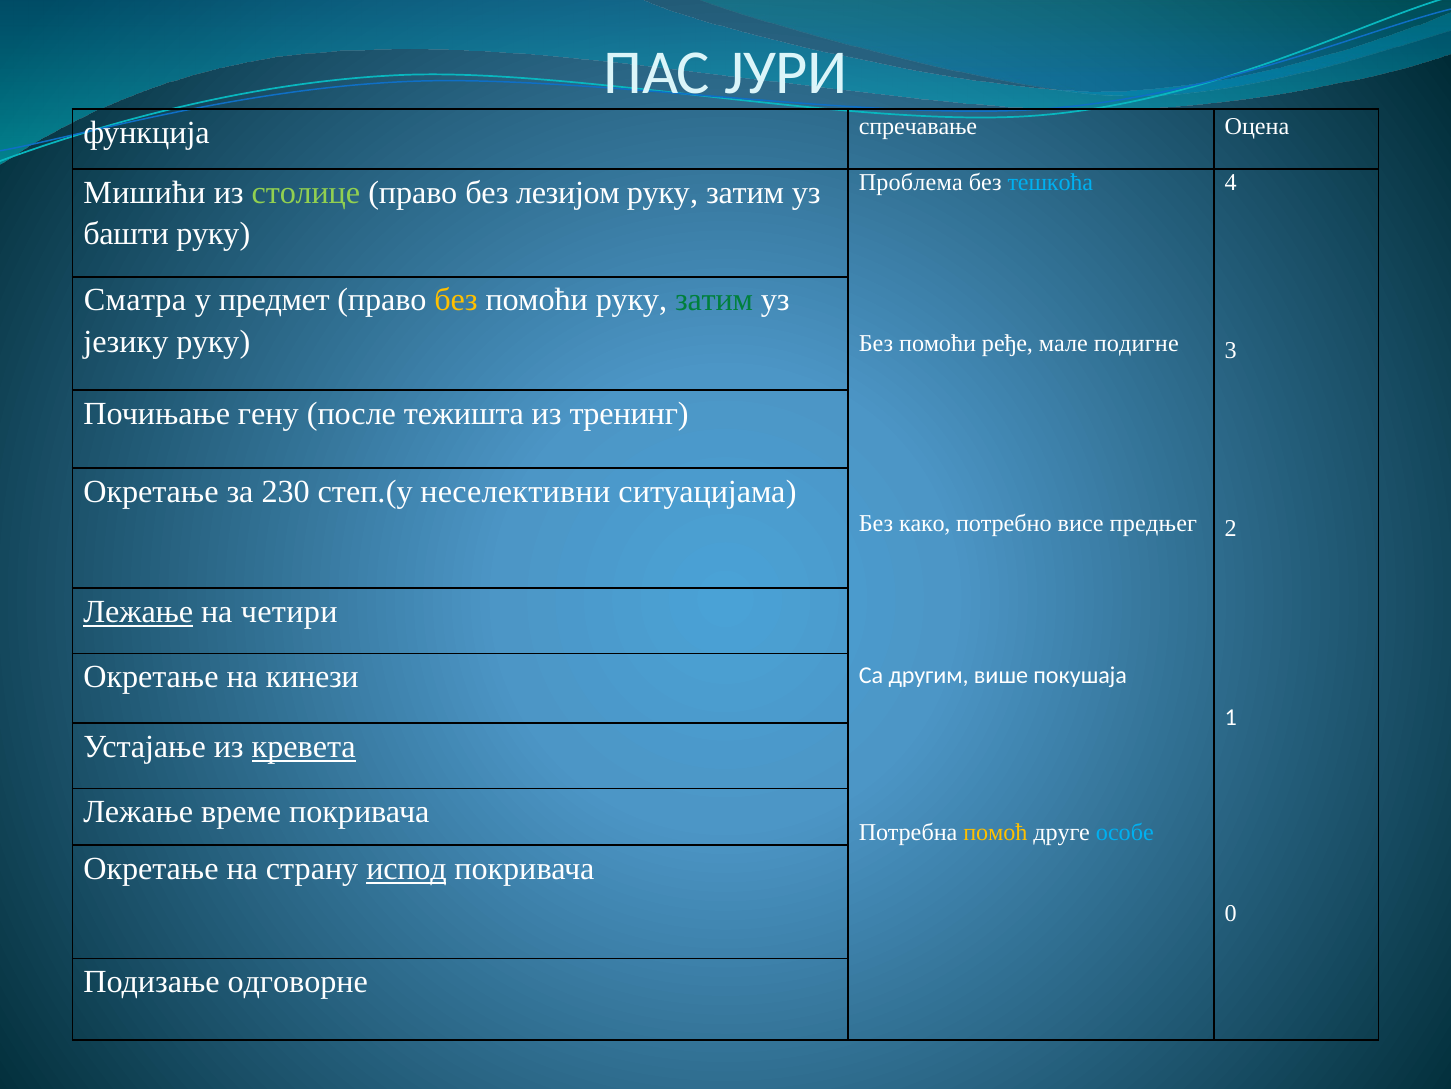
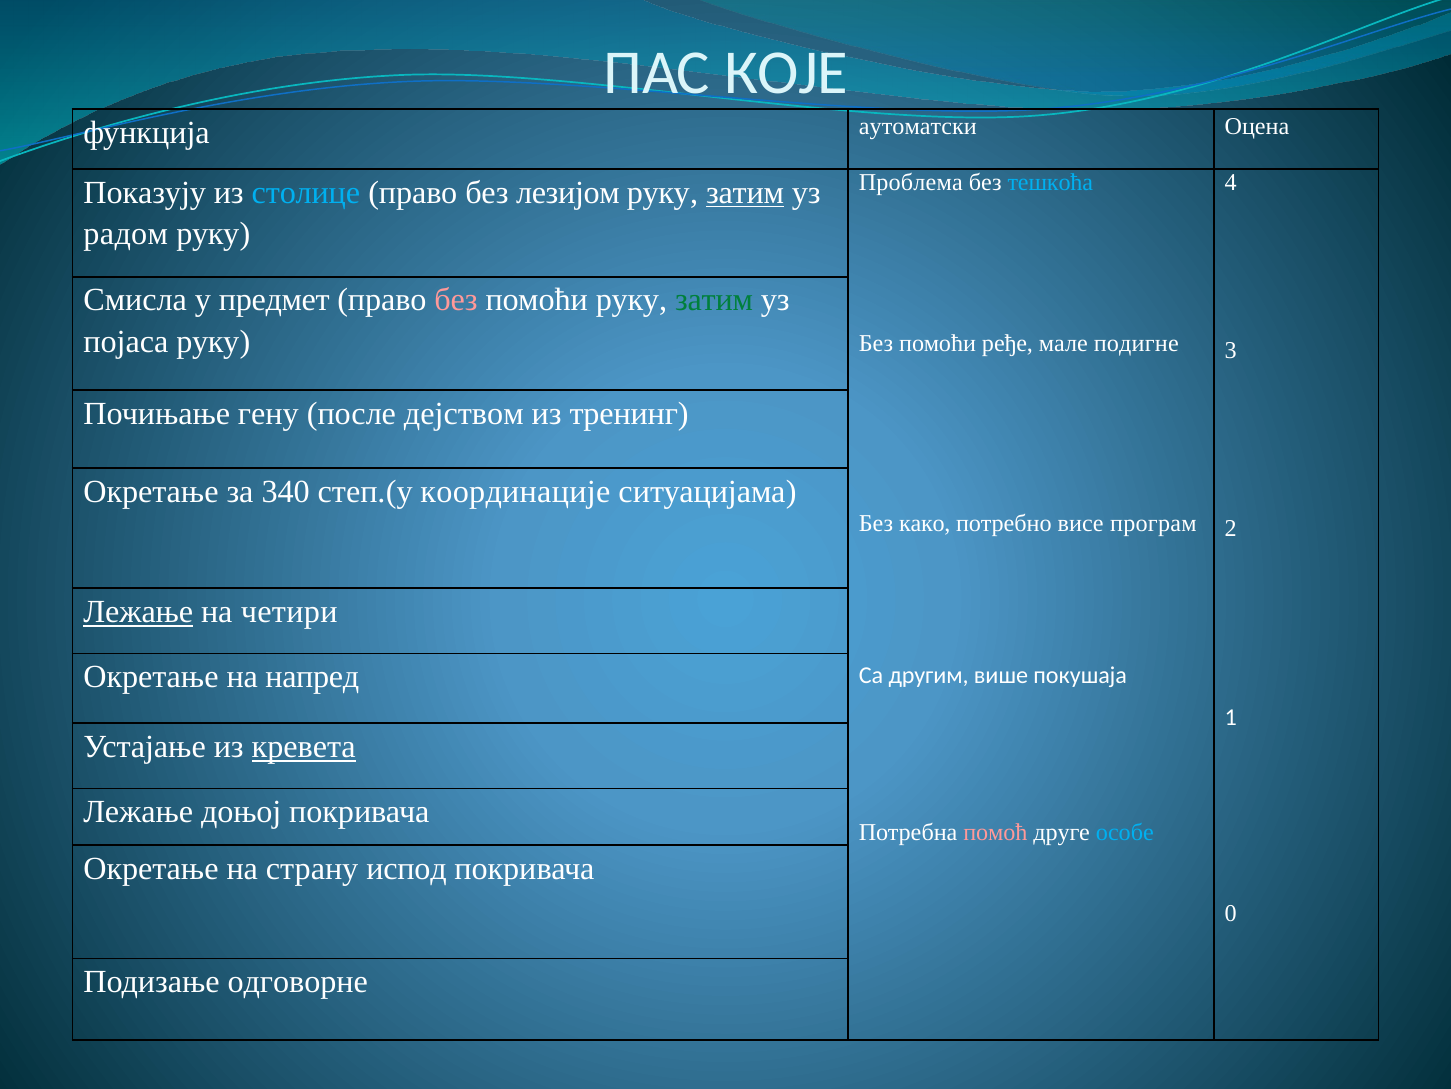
ЈУРИ: ЈУРИ -> КОЈЕ (786, 73)
спречавање: спречавање -> аутоматски (918, 126)
Мишићи: Мишићи -> Показују (145, 193)
столице colour: light green -> light blue (306, 193)
затим underline: none -> present (745, 193)
башти: башти -> радом (126, 234)
Сматра: Сматра -> Смисла (135, 300)
без colour: yellow -> pink (456, 300)
језику: језику -> појаса (126, 341)
тежишта: тежишта -> дејством (464, 413)
230: 230 -> 340 (286, 492)
неселективни: неселективни -> координације (515, 492)
предњег: предњег -> програм (1153, 523)
кинези: кинези -> напред (312, 677)
време: време -> доњој (241, 812)
помоћ colour: yellow -> pink (995, 832)
испод underline: present -> none (407, 868)
